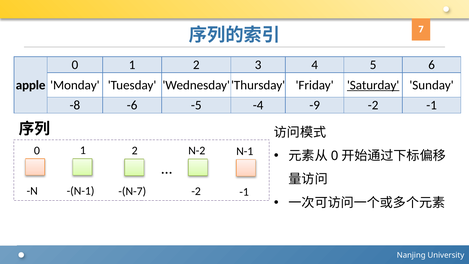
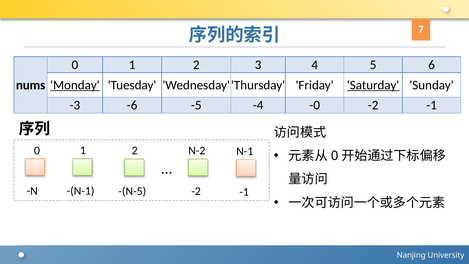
apple: apple -> nums (31, 85)
Monday underline: none -> present (75, 85)
-8: -8 -> -3 (75, 105)
-9: -9 -> -0 (315, 105)
-(N-7: -(N-7 -> -(N-5 (132, 191)
